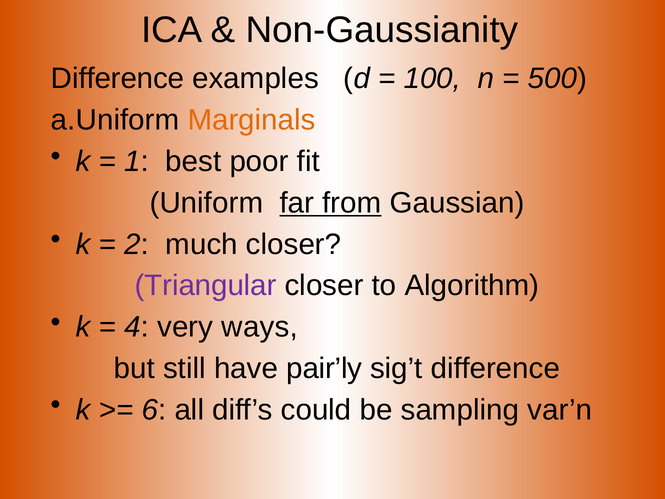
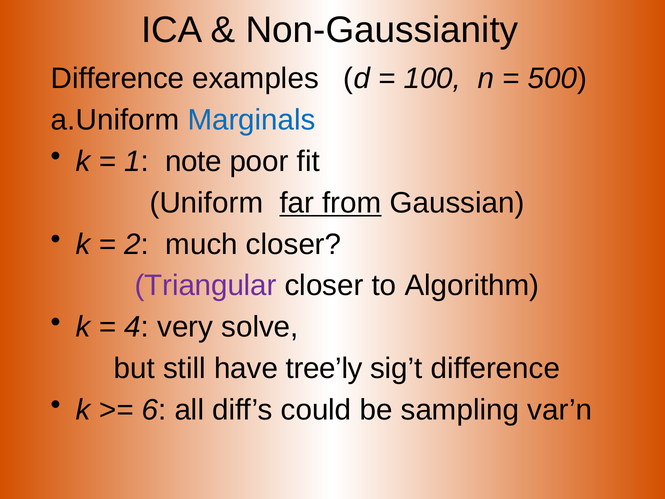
Marginals colour: orange -> blue (252, 120)
best: best -> note (194, 161)
ways: ways -> solve (260, 327)
pair’ly: pair’ly -> tree’ly (324, 368)
